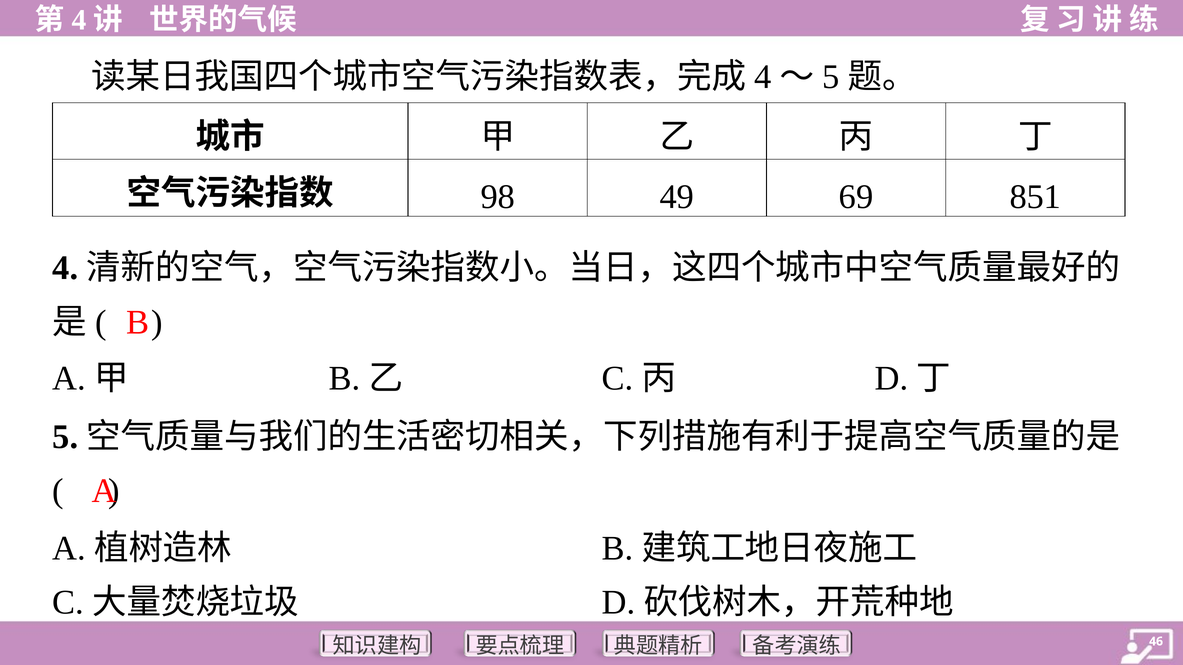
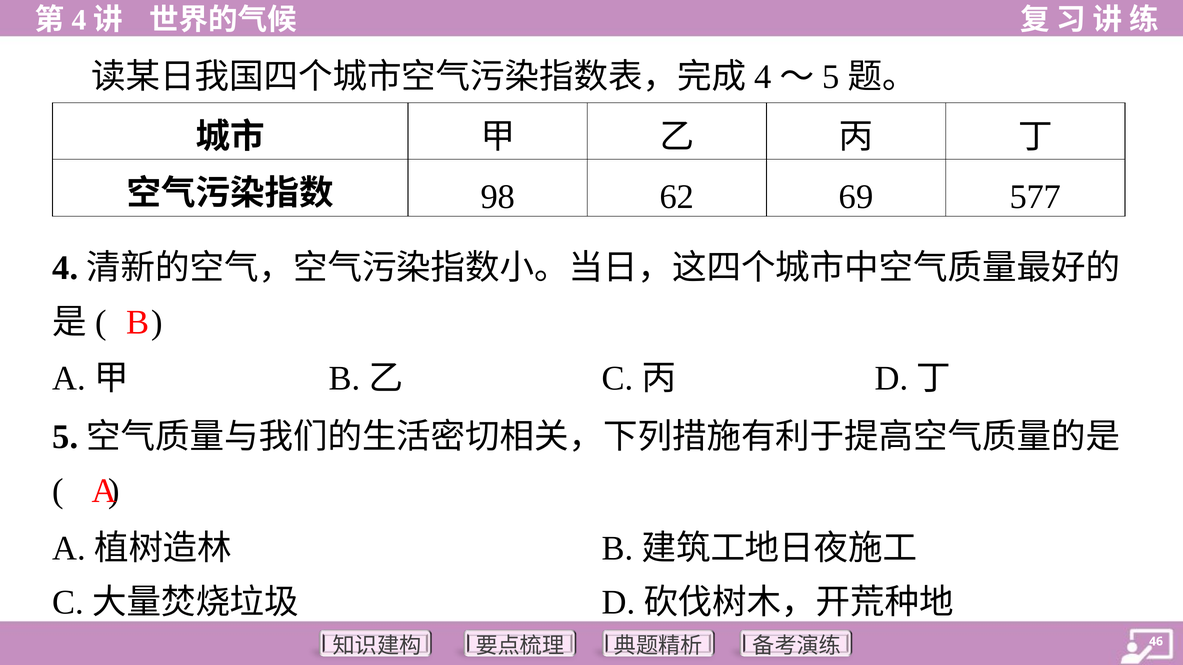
49: 49 -> 62 (677, 197)
851: 851 -> 577 (1035, 197)
